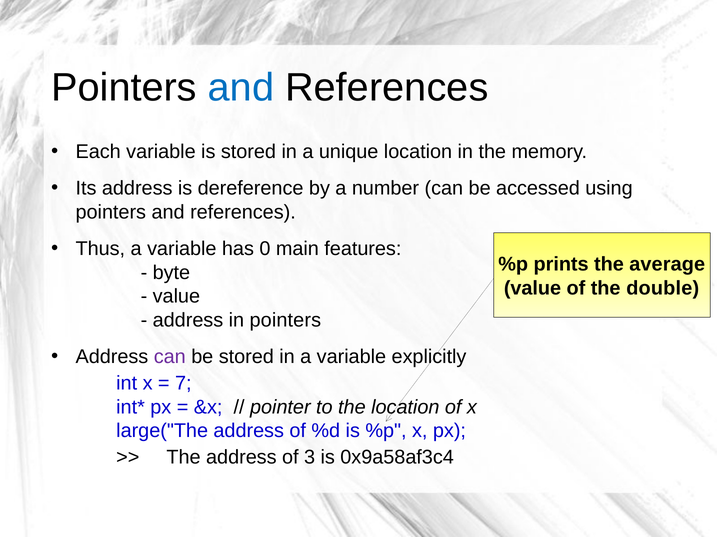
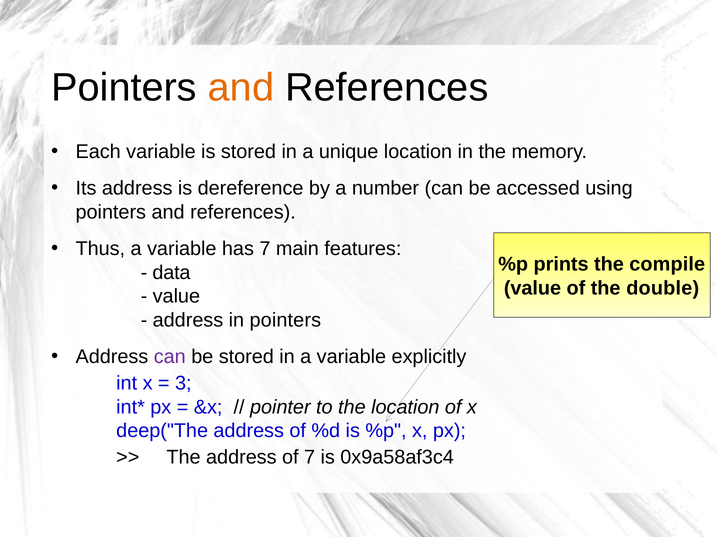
and colour: blue -> orange (241, 88)
has 0: 0 -> 7 (265, 249)
average: average -> compile (667, 265)
byte: byte -> data (171, 273)
7: 7 -> 3 (183, 384)
large("The: large("The -> deep("The (162, 431)
of 3: 3 -> 7 (310, 458)
